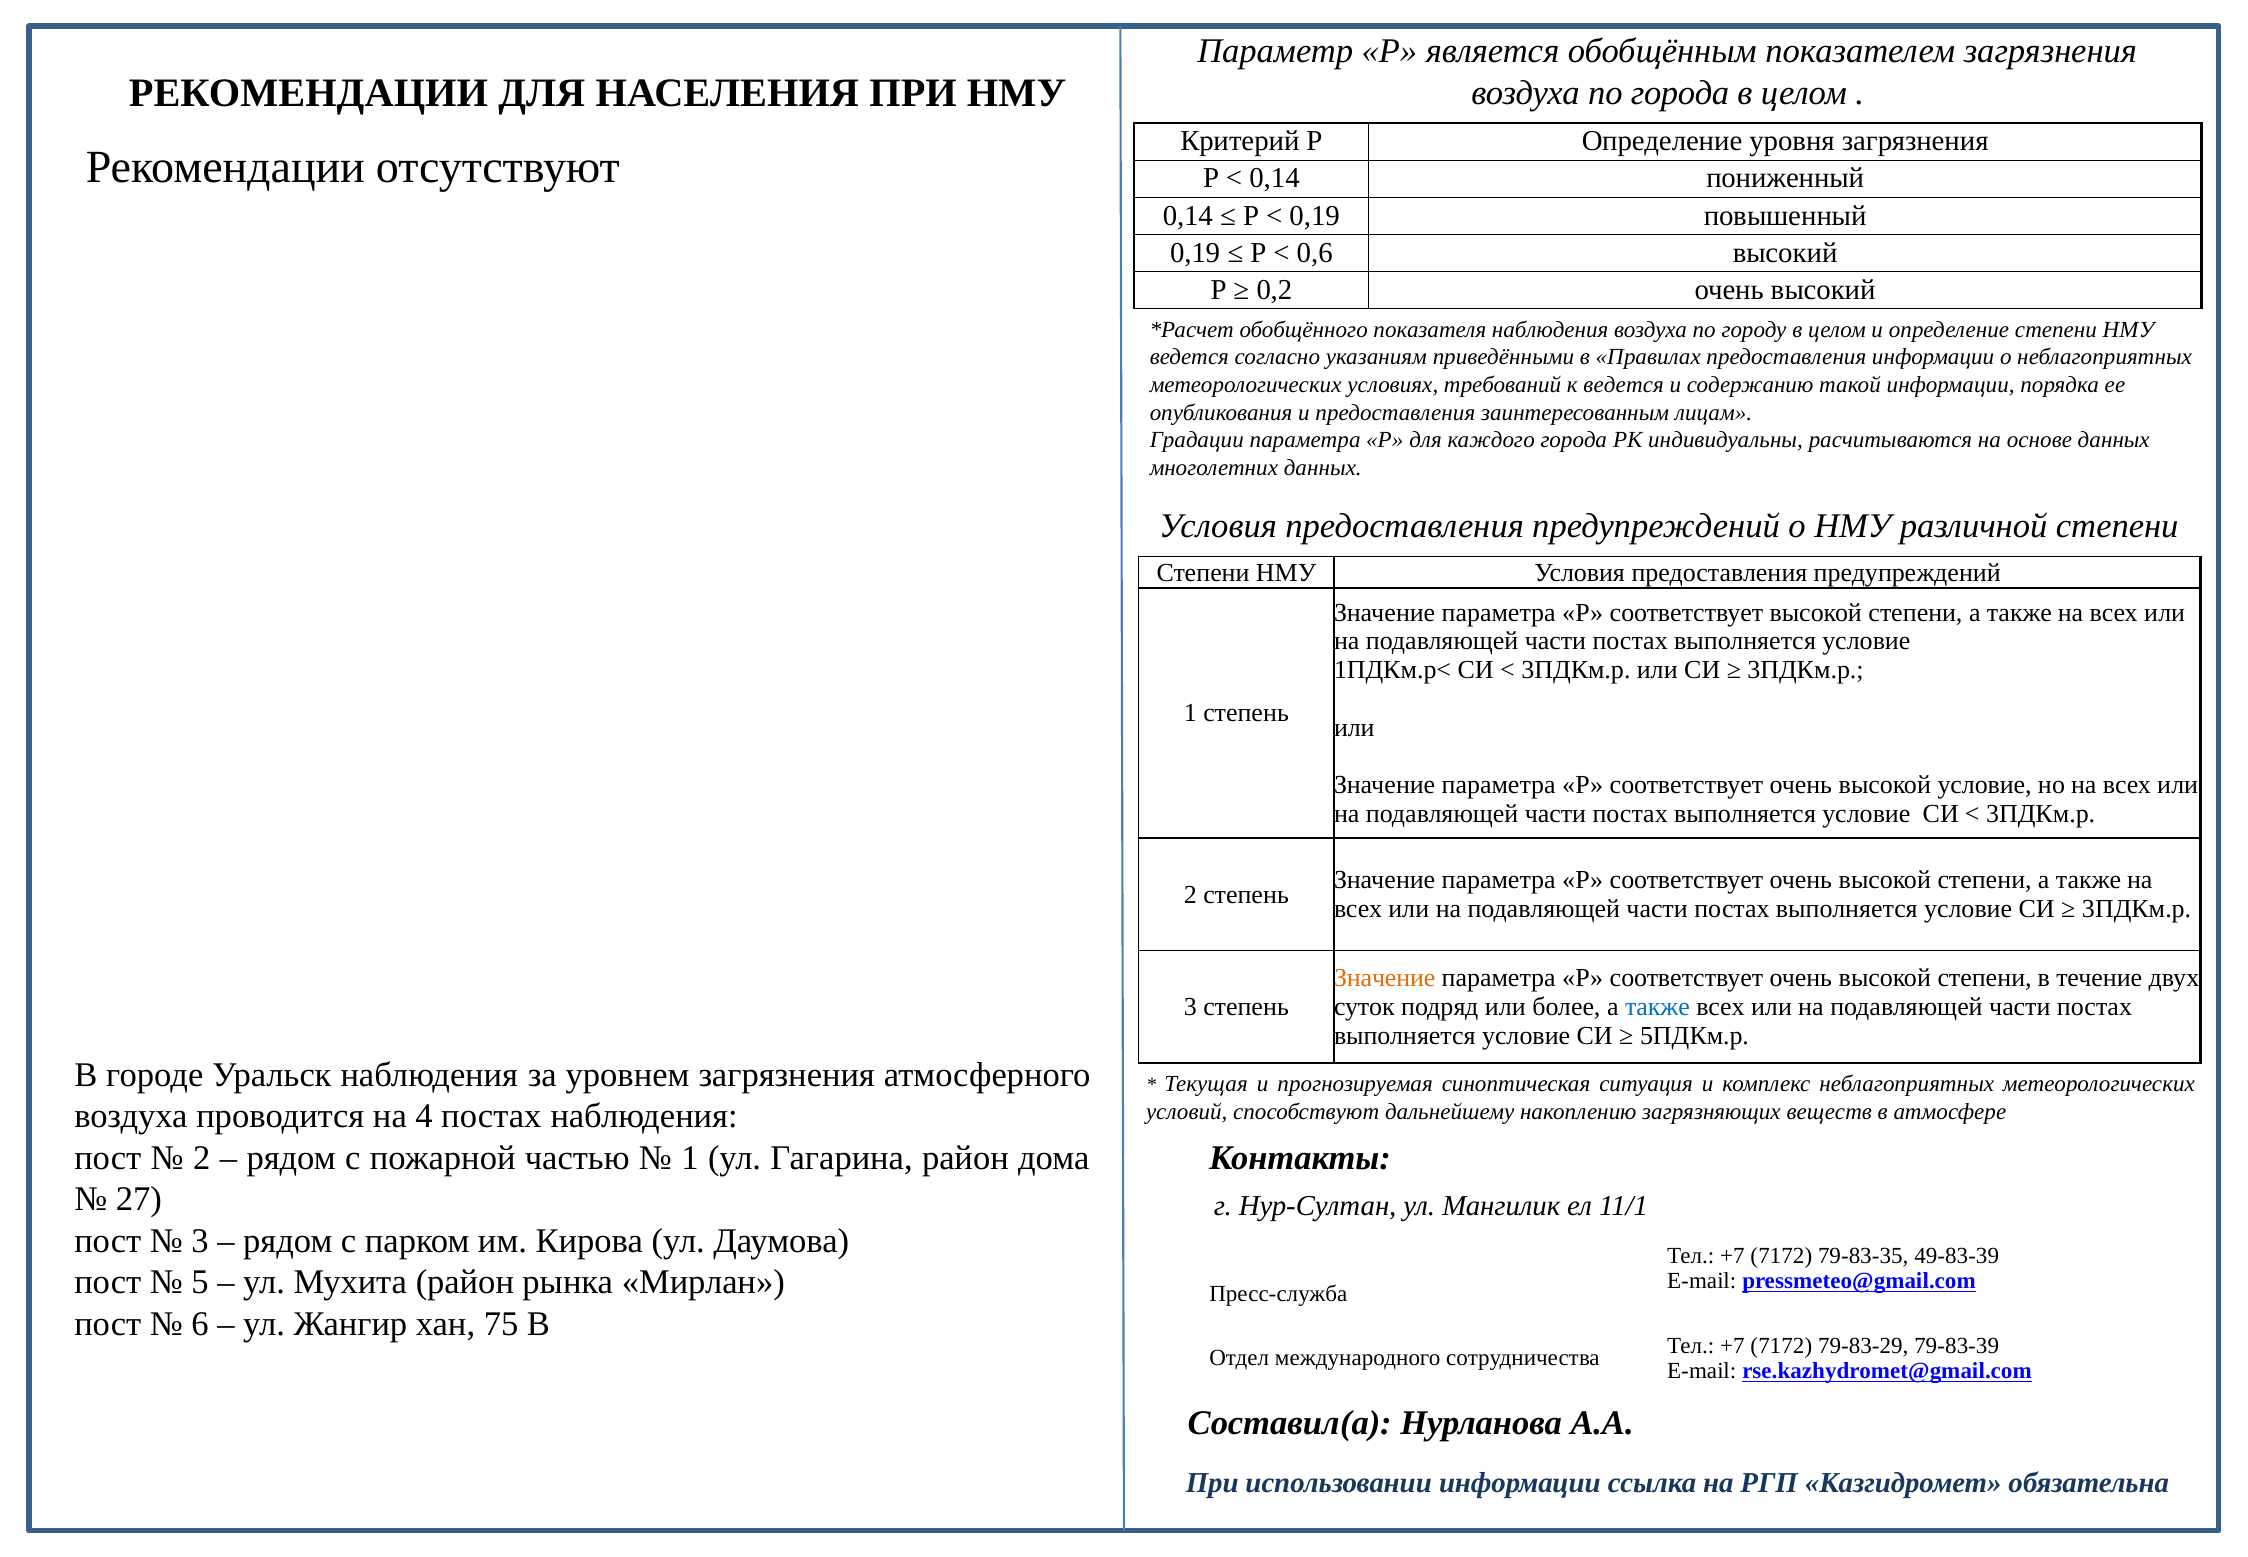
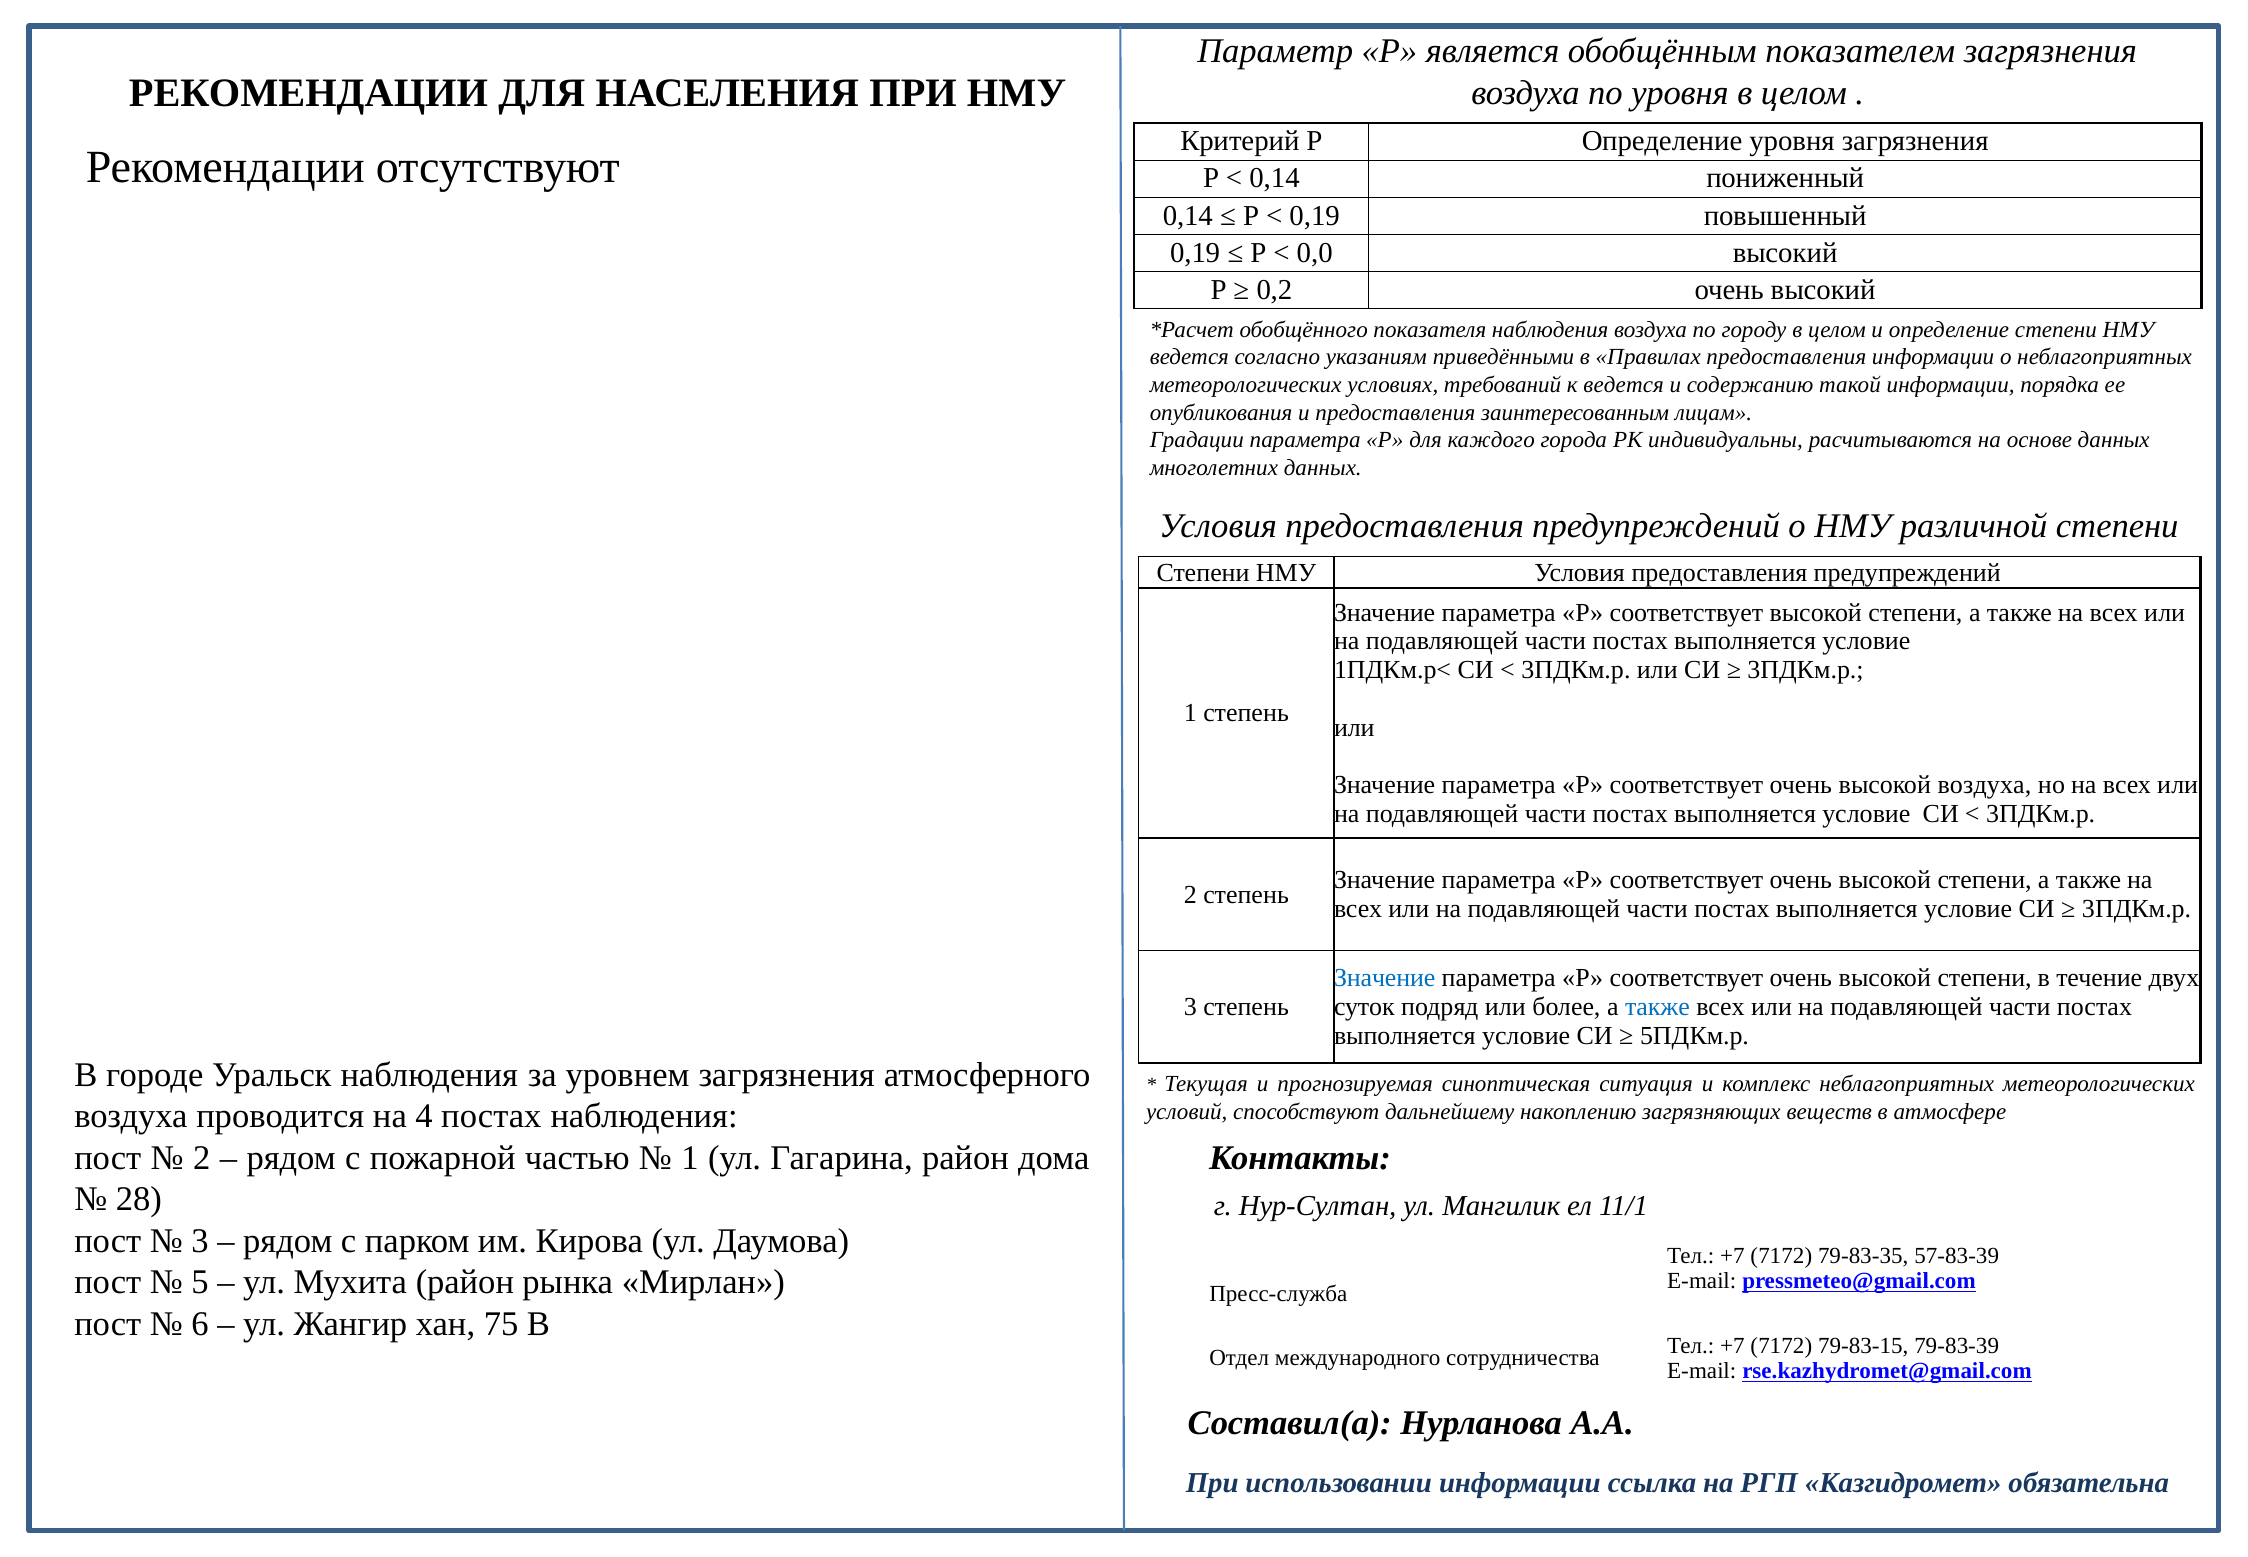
по города: города -> уровня (1680, 93)
0,6: 0,6 -> 0,0 (1315, 253)
высокой условие: условие -> воздуха (1984, 785)
Значение colour: orange -> blue (1385, 978)
27: 27 -> 28 (139, 1199)
49-83-39: 49-83-39 -> 57-83-39 (1957, 1255)
79-83-29: 79-83-29 -> 79-83-15 (1863, 1345)
